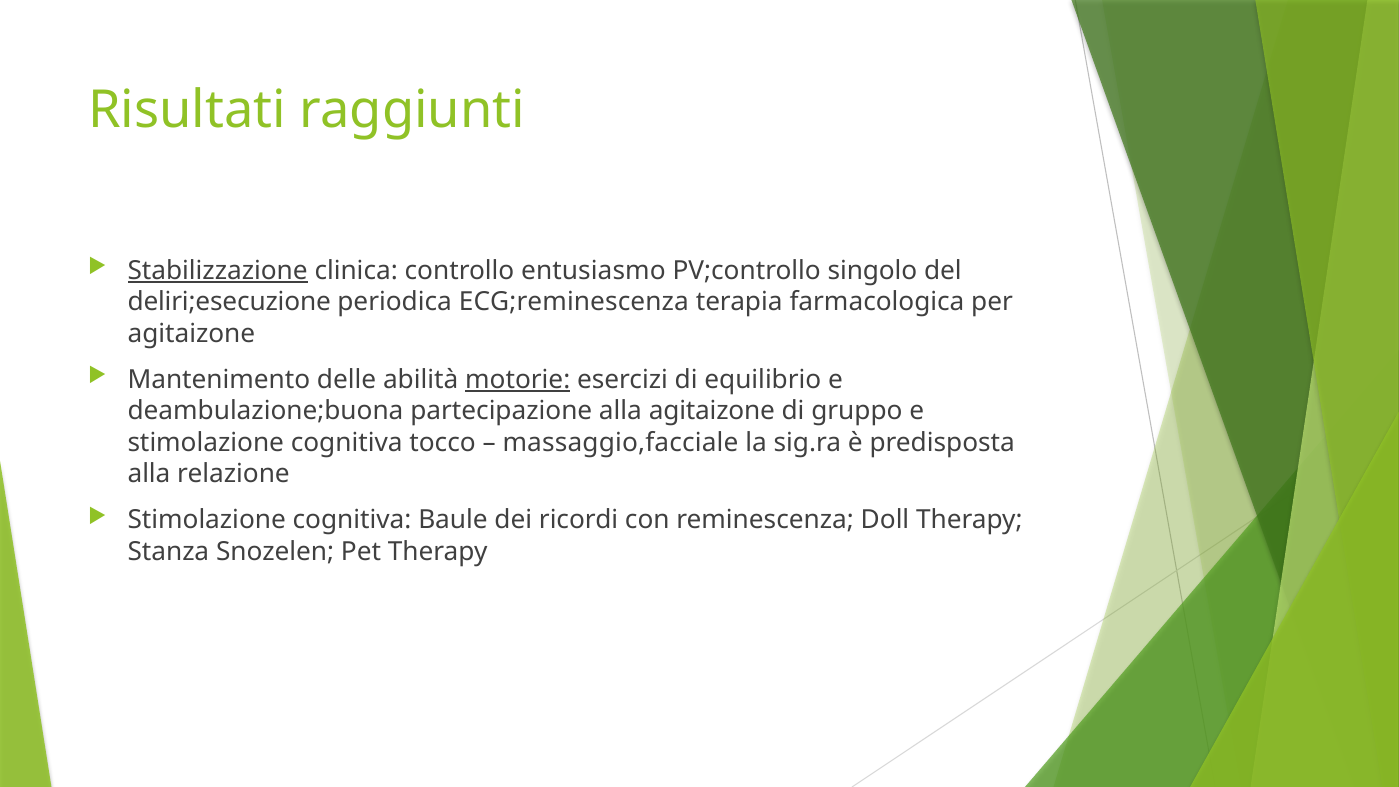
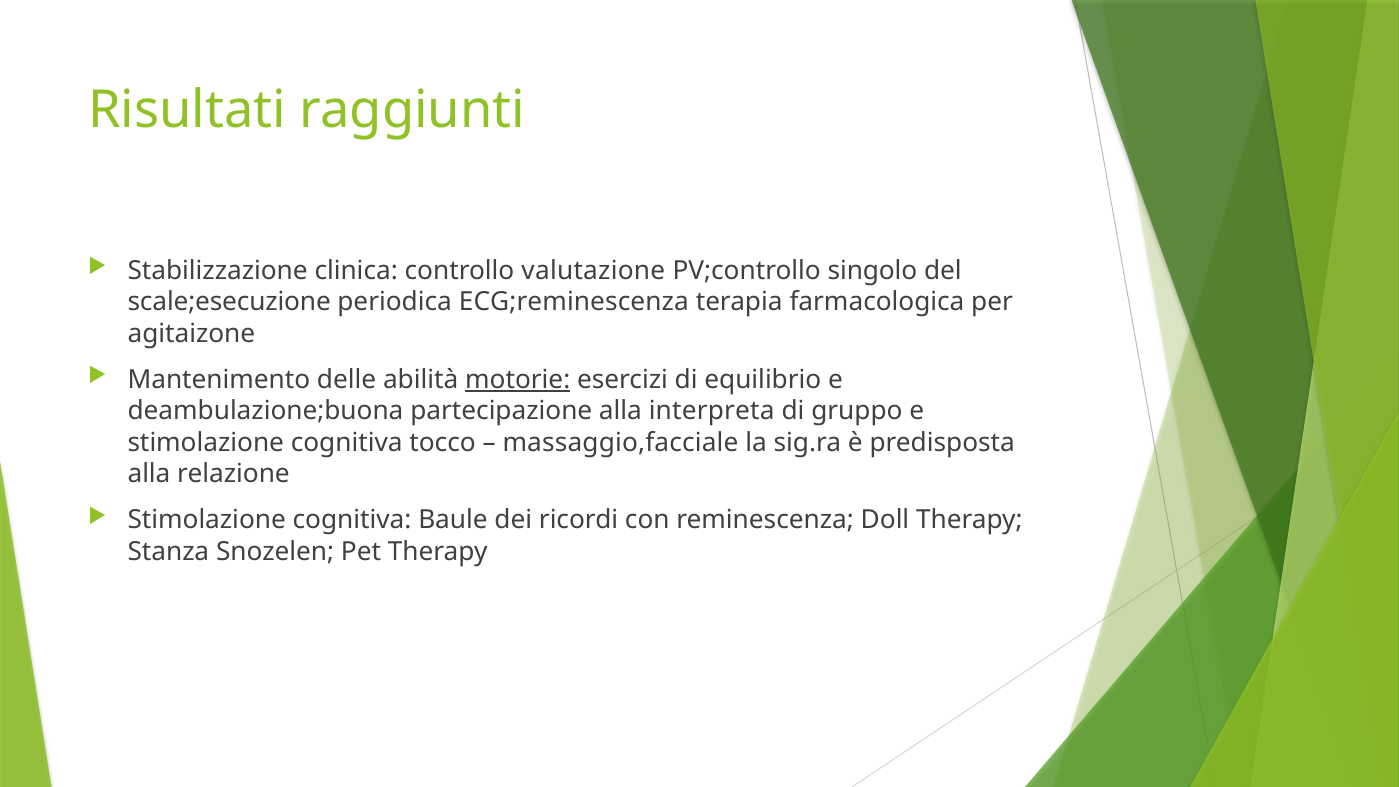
Stabilizzazione underline: present -> none (218, 271)
entusiasmo: entusiasmo -> valutazione (593, 271)
deliri;esecuzione: deliri;esecuzione -> scale;esecuzione (229, 302)
alla agitaizone: agitaizone -> interpreta (712, 411)
